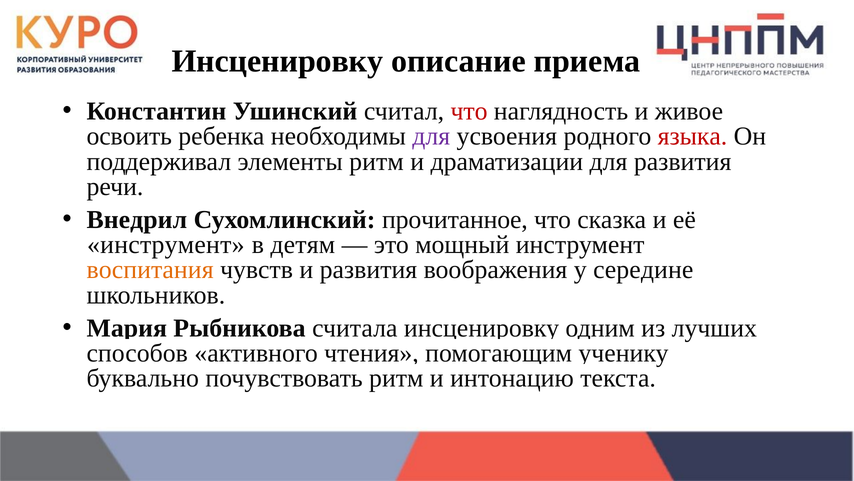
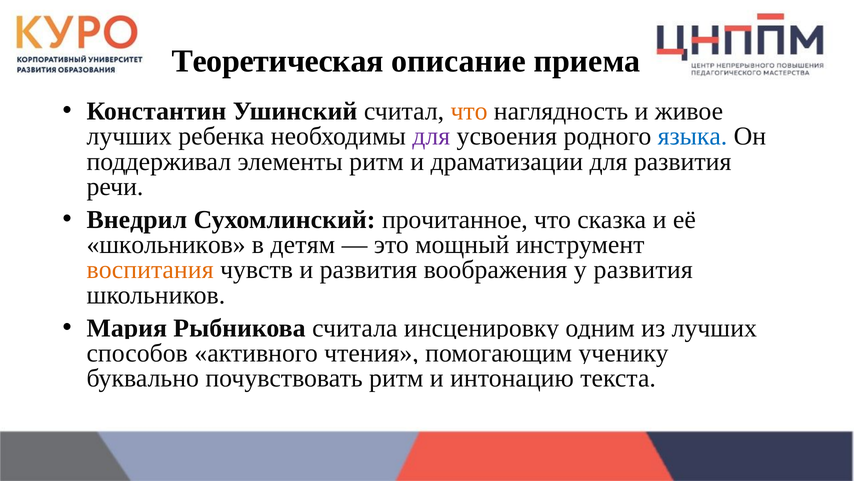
Инсценировку: Инсценировку -> Теоретическая (278, 61)
что colour: red -> orange (469, 111)
освоить: освоить -> лучших (129, 136)
языка colour: red -> blue (692, 136)
инструмент: инструмент -> школьников (166, 245)
у середине: середине -> развития (643, 270)
